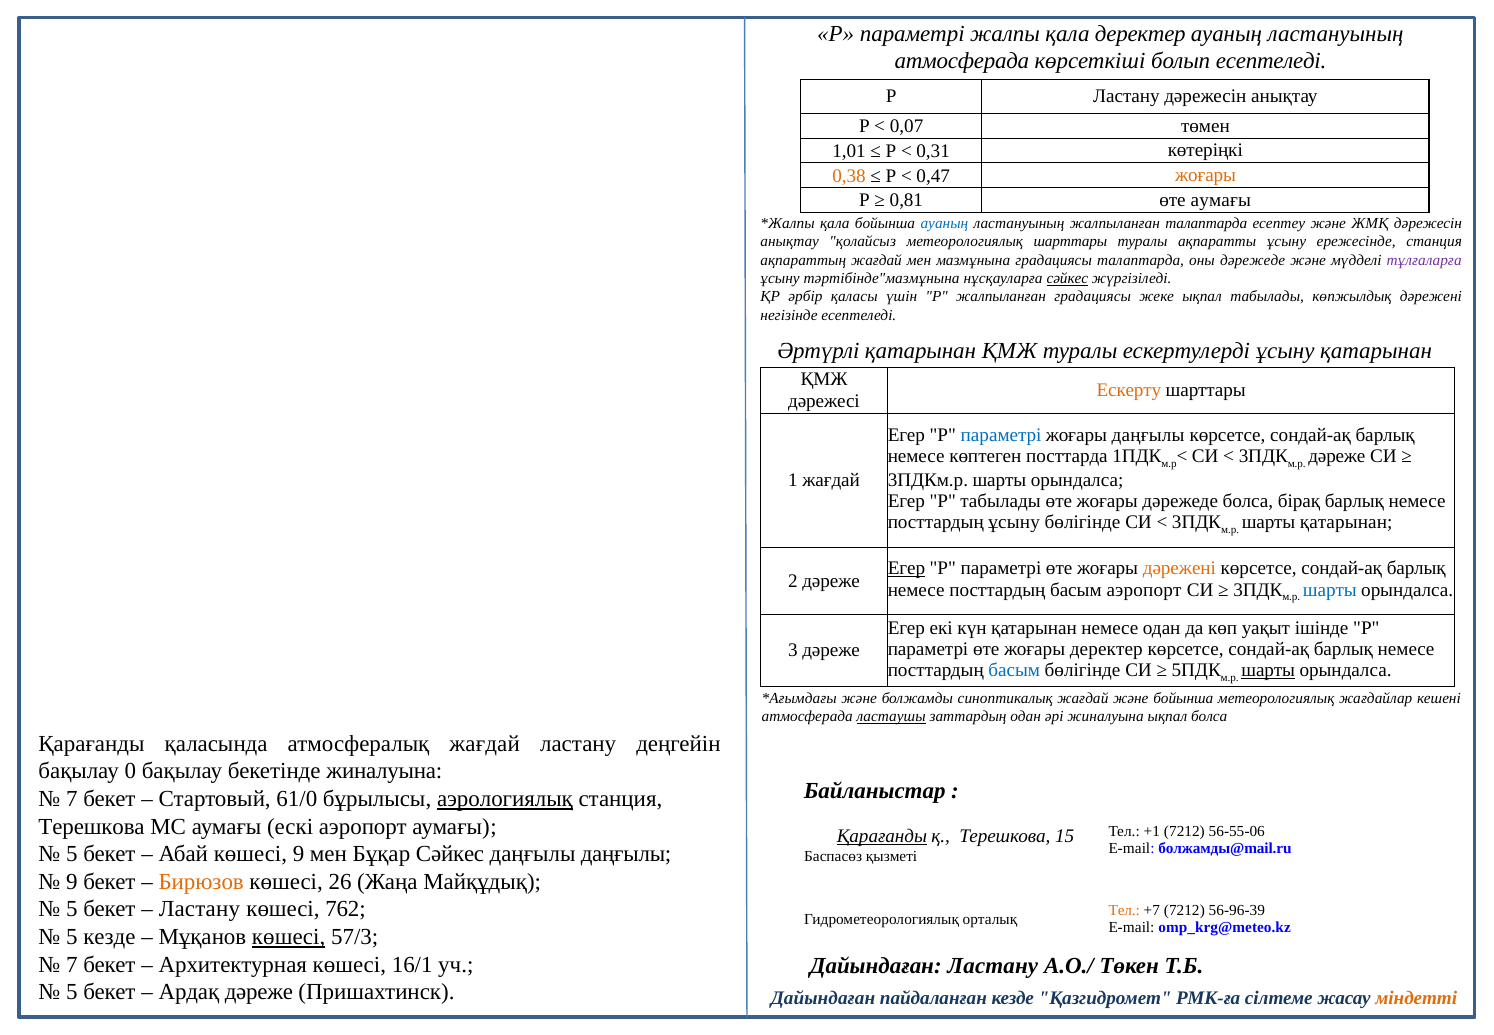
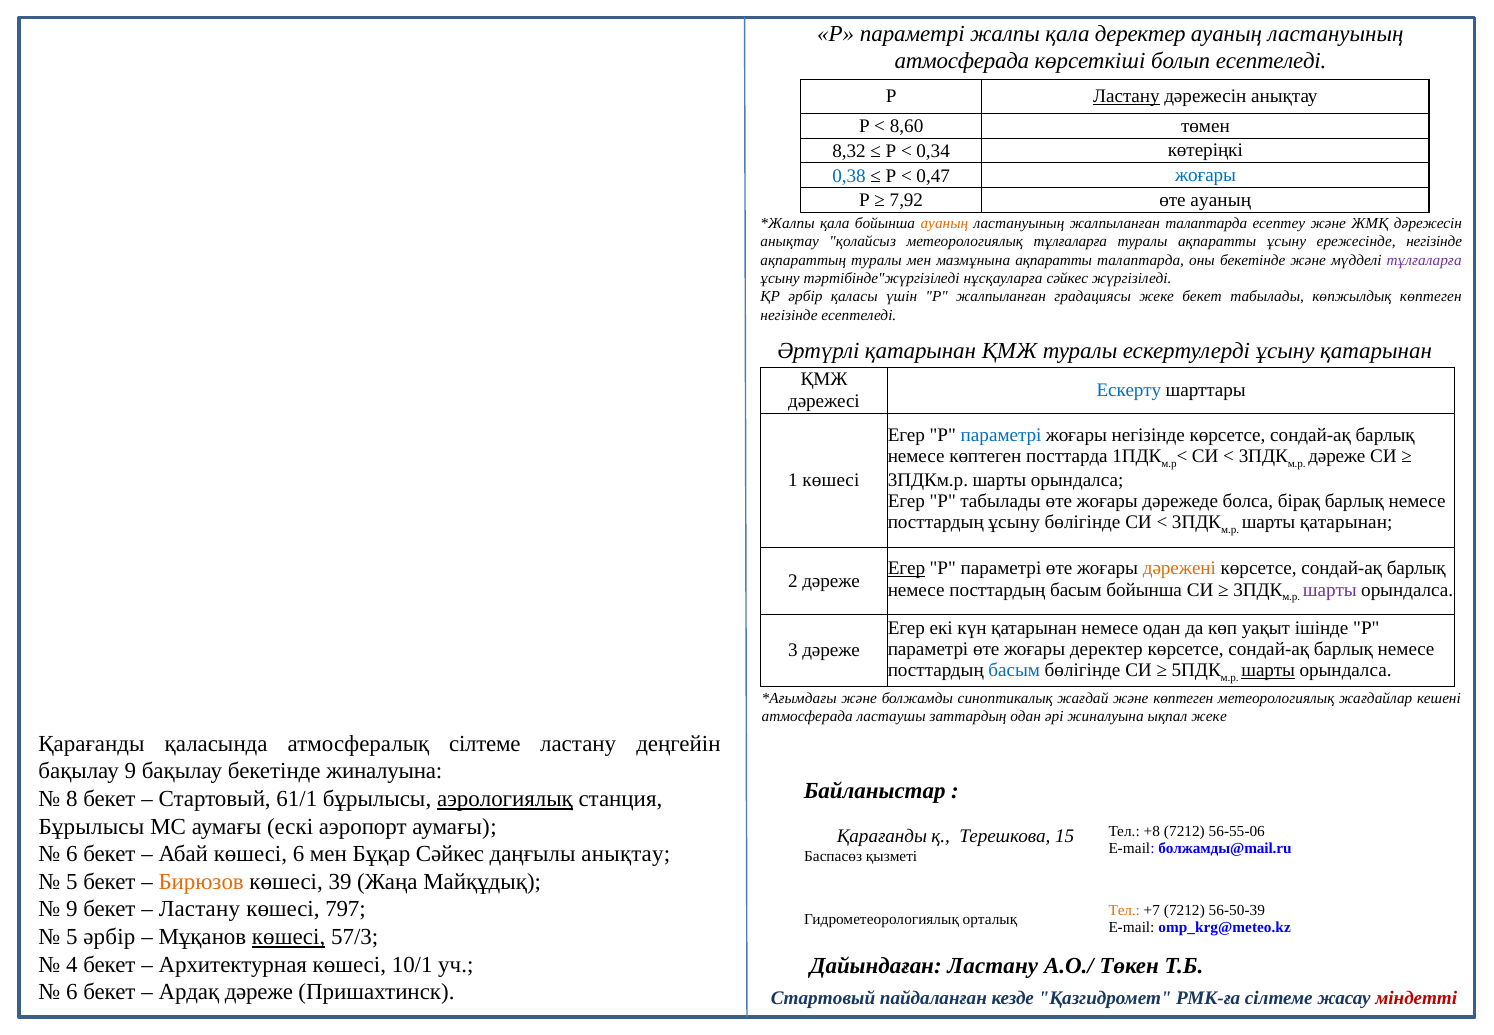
Ластану underline: none -> present (1126, 97)
0,07: 0,07 -> 8,60 (907, 127)
1,01: 1,01 -> 8,32 (849, 151)
0,31: 0,31 -> 0,34 (933, 151)
0,38 colour: orange -> blue (849, 176)
жоғары colour: orange -> blue (1206, 175)
0,81: 0,81 -> 7,92 (906, 200)
өте аумағы: аумағы -> ауаның (1221, 200)
ауаның colour: blue -> orange (944, 223)
метеорологиялық шарттары: шарттары -> тұлғаларға (1070, 242)
ережесінде станция: станция -> негізінде (1434, 242)
ақпараттың жағдай: жағдай -> туралы (876, 260)
мазмұнына градациясы: градациясы -> ақпаратты (1054, 260)
оны дәрежеде: дәрежеде -> бекетінде (1253, 260)
тәртібінде"мазмұнына: тәртібінде"мазмұнына -> тәртібінде"жүргізіледі (882, 278)
сәйкес underline: present -> none (1067, 278)
жеке ықпал: ықпал -> бекет (1202, 297)
көпжылдық дәрежені: дәрежені -> көптеген (1431, 297)
Ескерту colour: orange -> blue (1129, 390)
жоғары даңғылы: даңғылы -> негізінде (1148, 435)
1 жағдай: жағдай -> көшесі (831, 480)
басым аэропорт: аэропорт -> бойынша (1144, 589)
шарты colour: blue -> purple (1330, 589)
және бойынша: бойынша -> көптеген (1183, 698)
ластаушы underline: present -> none (891, 716)
ықпал болса: болса -> жеке (1209, 716)
атмосфералық жағдай: жағдай -> сілтеме (485, 743)
бақылау 0: 0 -> 9 (130, 771)
7: 7 -> 8 (72, 798)
61/0: 61/0 -> 61/1 (297, 798)
Терешкова: Терешкова -> Бұрылысы (91, 826)
+1: +1 -> +8 (1152, 830)
Қарағанды underline: present -> none (882, 835)
5: 5 -> 6 (72, 854)
көшесі 9: 9 -> 6 (299, 854)
даңғылы даңғылы: даңғылы -> анықтау (626, 854)
9: 9 -> 5 (72, 881)
26: 26 -> 39 (340, 881)
5: 5 -> 9 (72, 909)
762: 762 -> 797 (346, 909)
56-96-39: 56-96-39 -> 56-50-39 (1237, 910)
5 кезде: кезде -> әрбір (109, 936)
7: 7 -> 4 (72, 964)
16/1: 16/1 -> 10/1 (412, 964)
5: 5 -> 6 (72, 991)
Дайындаған: Дайындаған -> Стартовый (823, 998)
міндетті colour: orange -> red (1416, 998)
